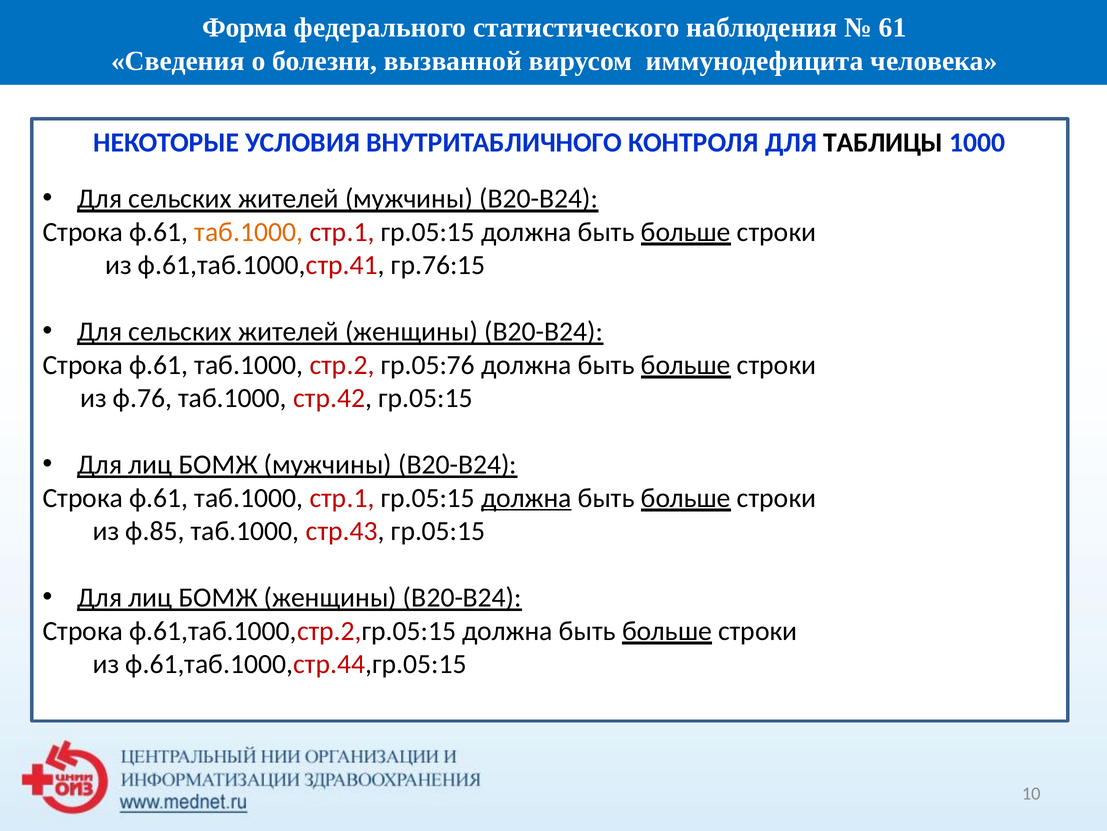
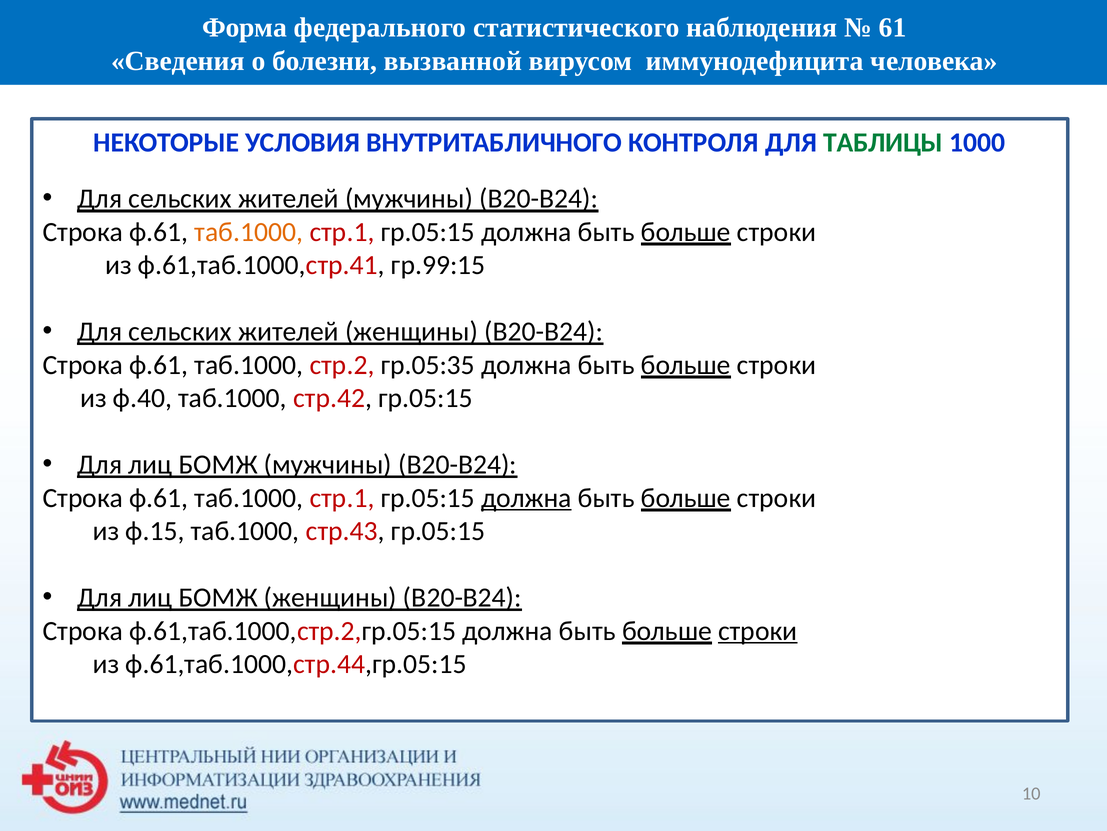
ТАБЛИЦЫ colour: black -> green (883, 143)
гр.76:15: гр.76:15 -> гр.99:15 (438, 265)
гр.05:76: гр.05:76 -> гр.05:35 (428, 365)
ф.76: ф.76 -> ф.40 (142, 398)
ф.85: ф.85 -> ф.15 (155, 531)
строки underline: none -> present (758, 630)
